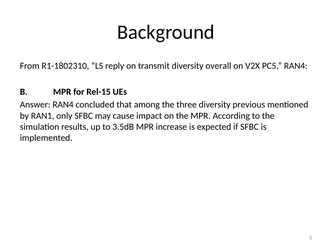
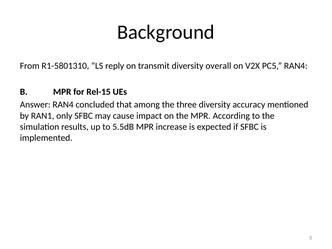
R1-1802310: R1-1802310 -> R1-5801310 (65, 66)
previous: previous -> accuracy (249, 105)
3.5dB: 3.5dB -> 5.5dB (123, 127)
